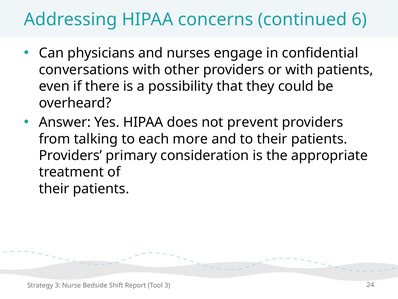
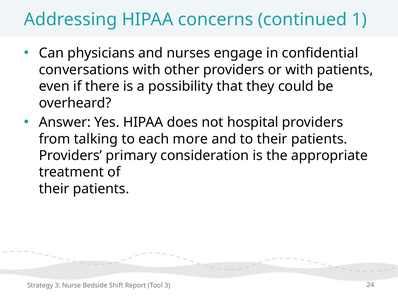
6: 6 -> 1 (359, 19)
prevent: prevent -> hospital (253, 122)
